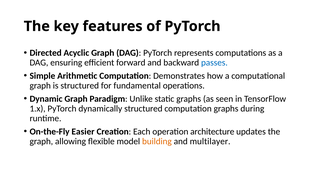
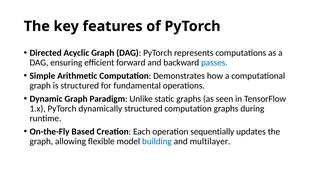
Easier: Easier -> Based (83, 131)
architecture: architecture -> sequentially (212, 131)
building colour: orange -> blue (157, 141)
